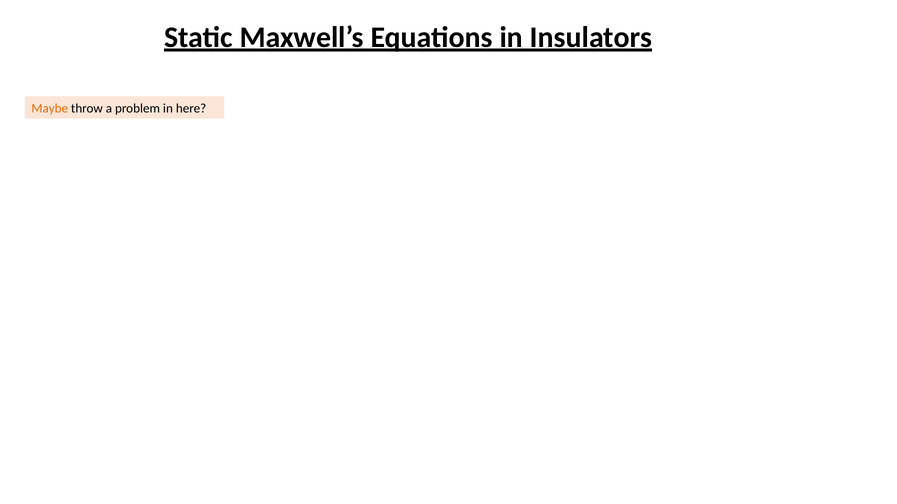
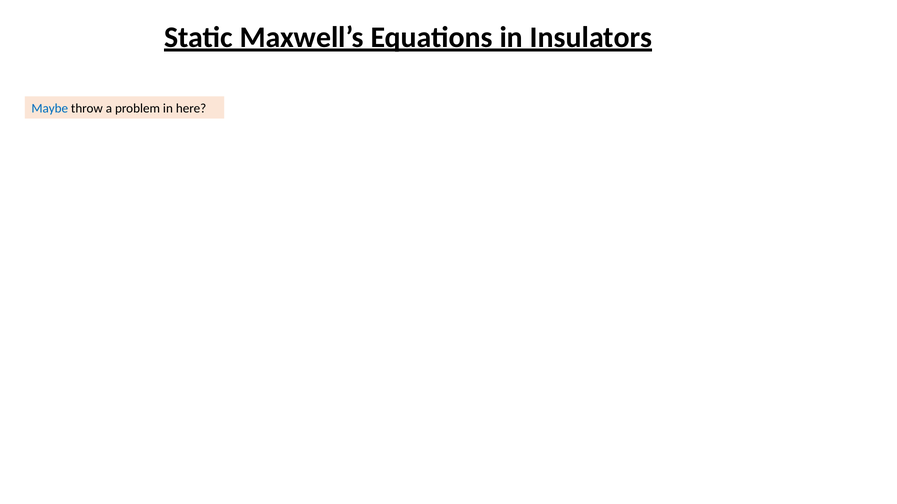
Maybe colour: orange -> blue (50, 109)
